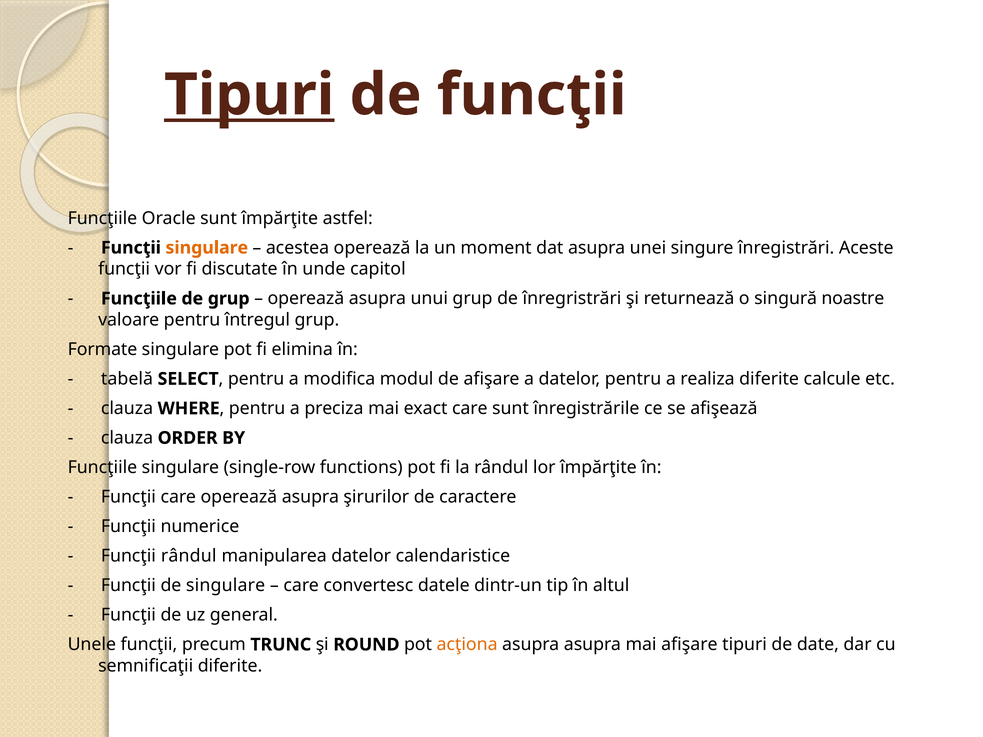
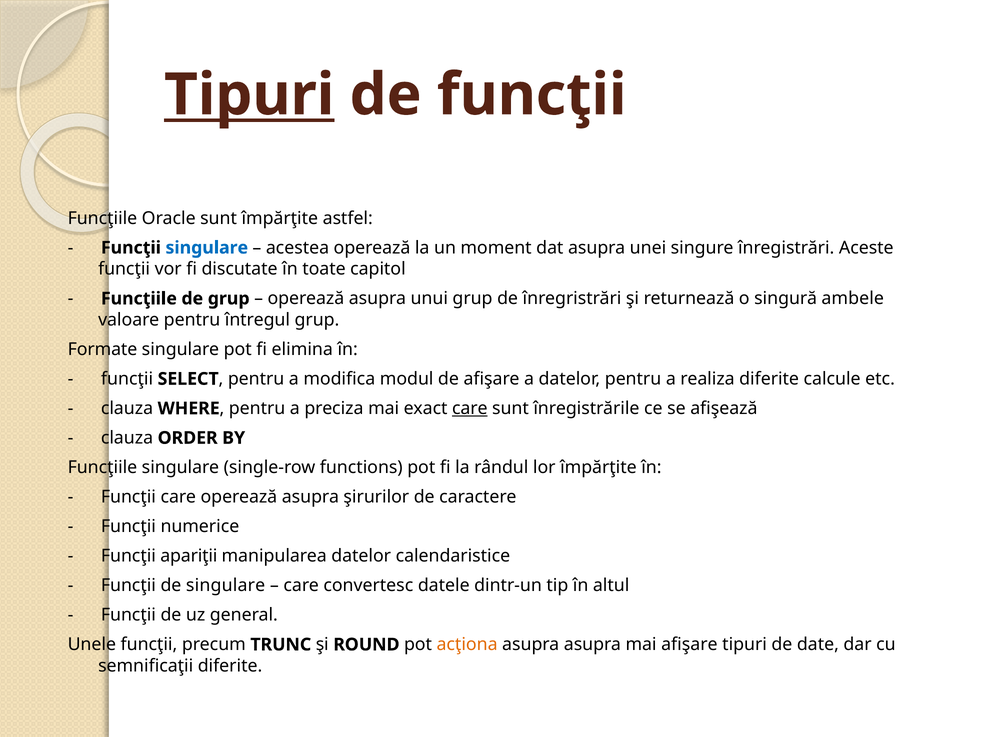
singulare colour: orange -> blue (207, 248)
unde: unde -> toate (324, 269)
noastre: noastre -> ambele (853, 299)
tabelă: tabelă -> funcţii (127, 379)
care underline: none -> present (470, 409)
Funcţii rândul: rândul -> apariţii (189, 556)
